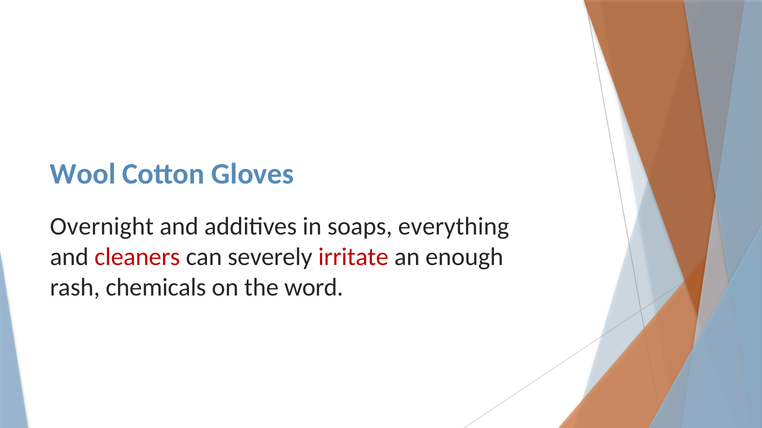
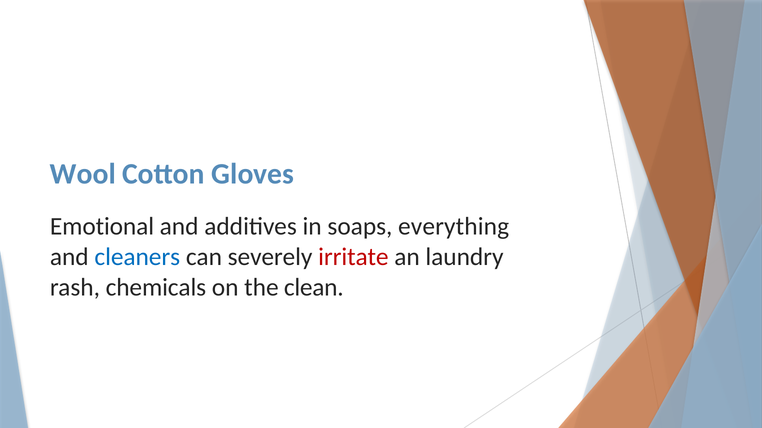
Overnight: Overnight -> Emotional (102, 227)
cleaners colour: red -> blue (137, 257)
enough: enough -> laundry (464, 257)
word: word -> clean (314, 288)
